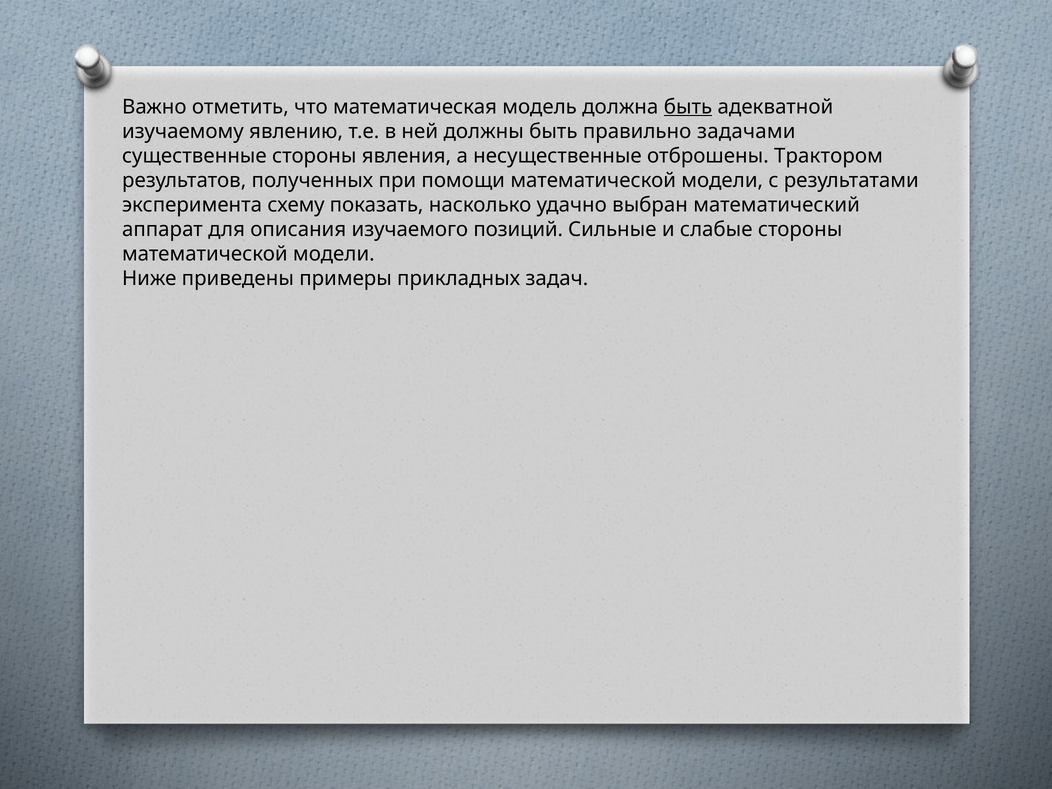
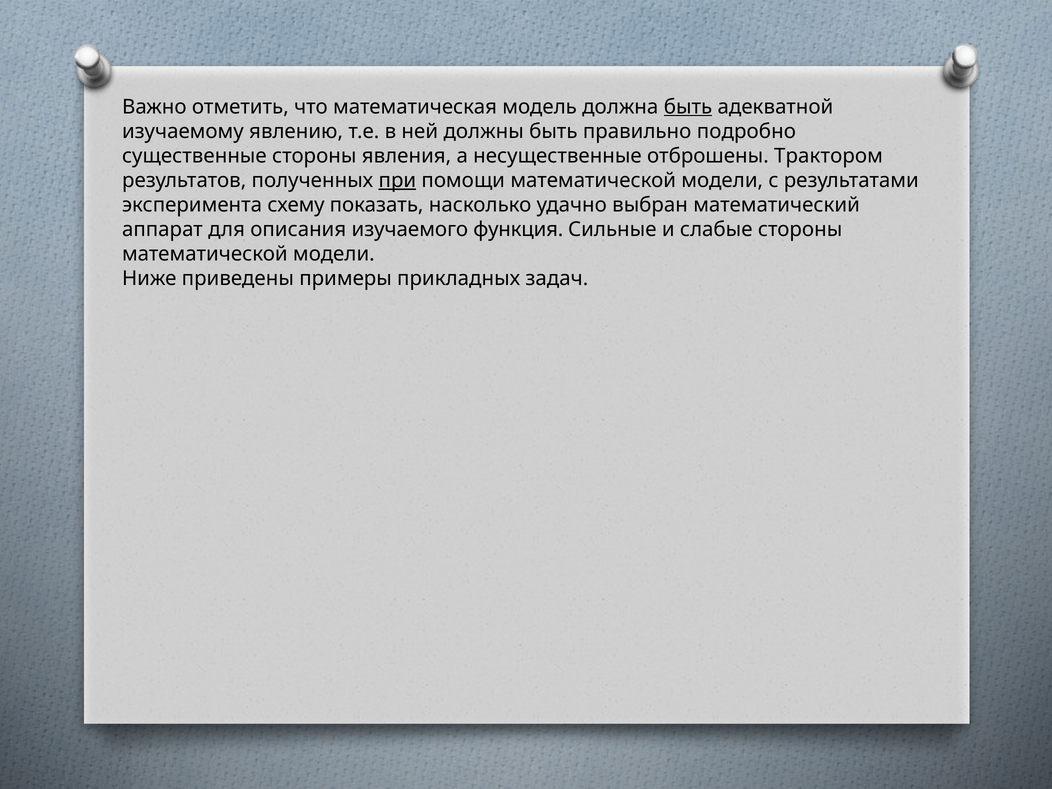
задачами: задачами -> подробно (746, 131)
при underline: none -> present (397, 180)
позиций: позиций -> функция (518, 230)
